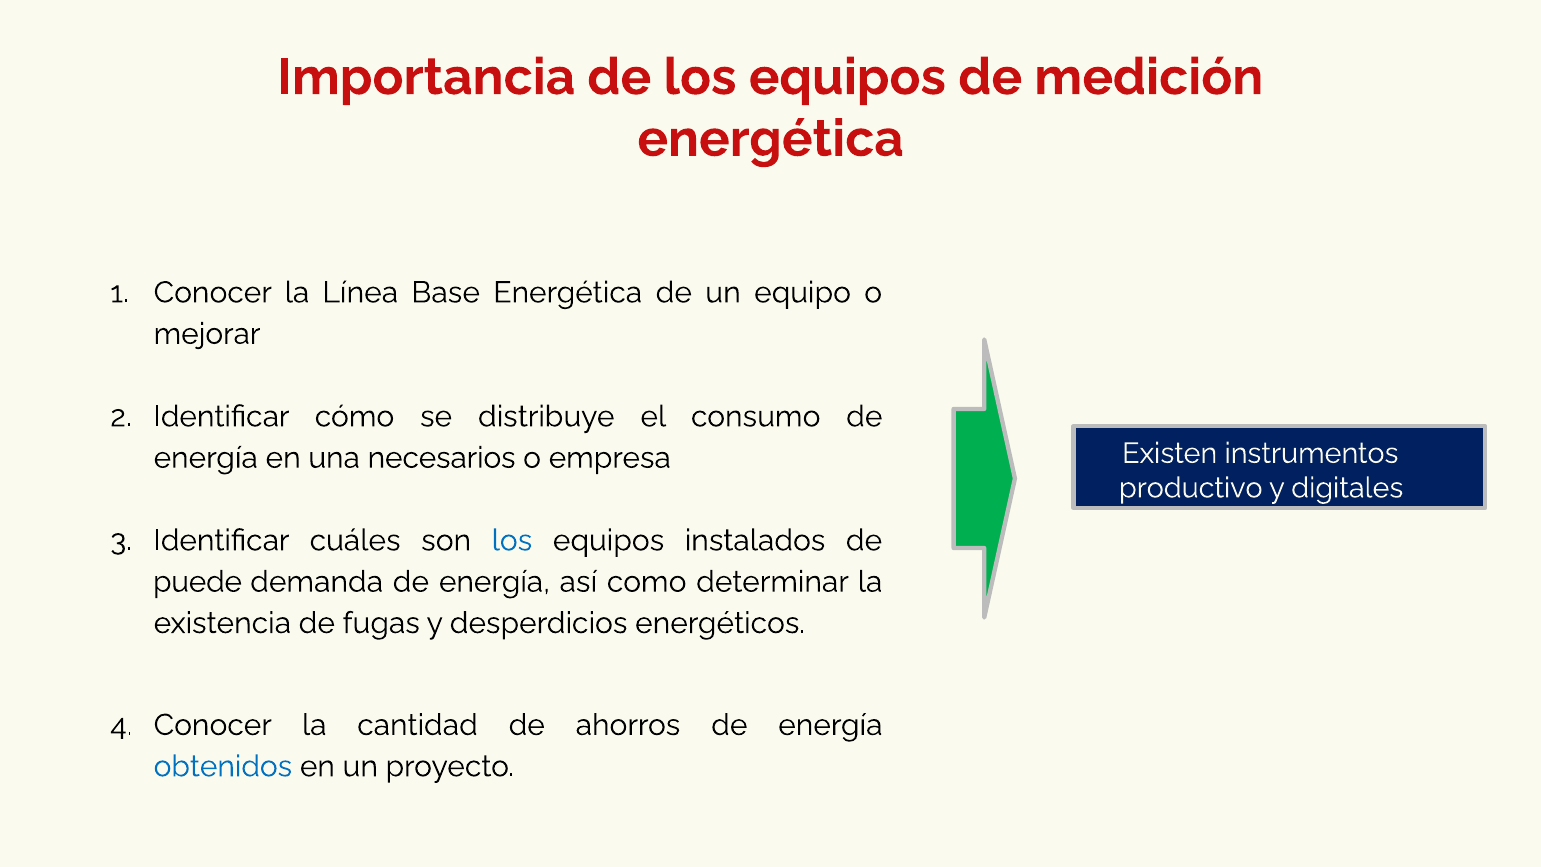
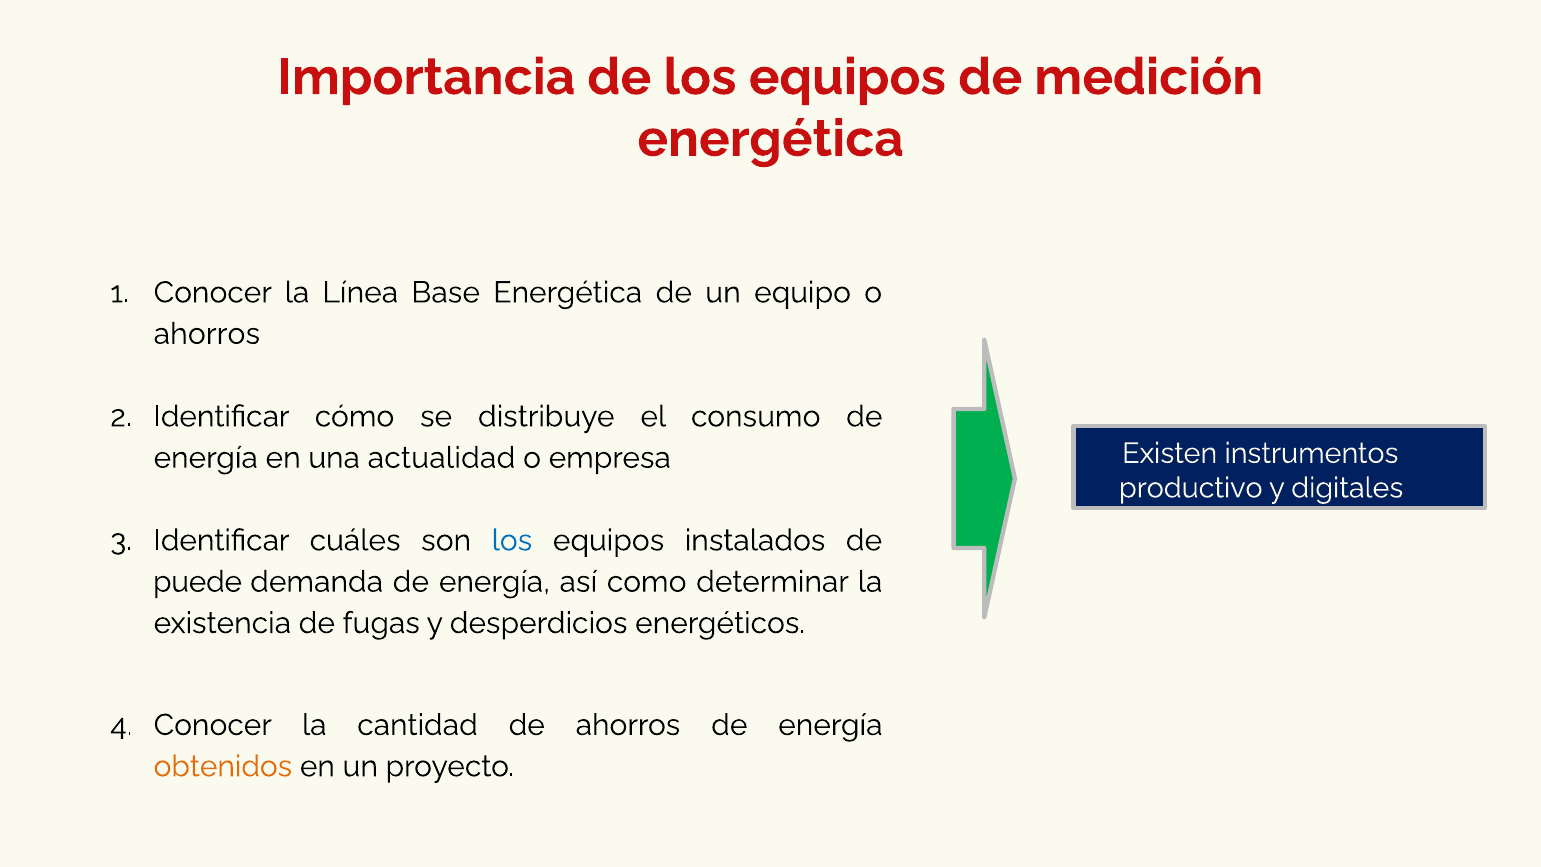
mejorar: mejorar -> ahorros (207, 334)
necesarios: necesarios -> actualidad (441, 458)
obtenidos colour: blue -> orange (223, 766)
